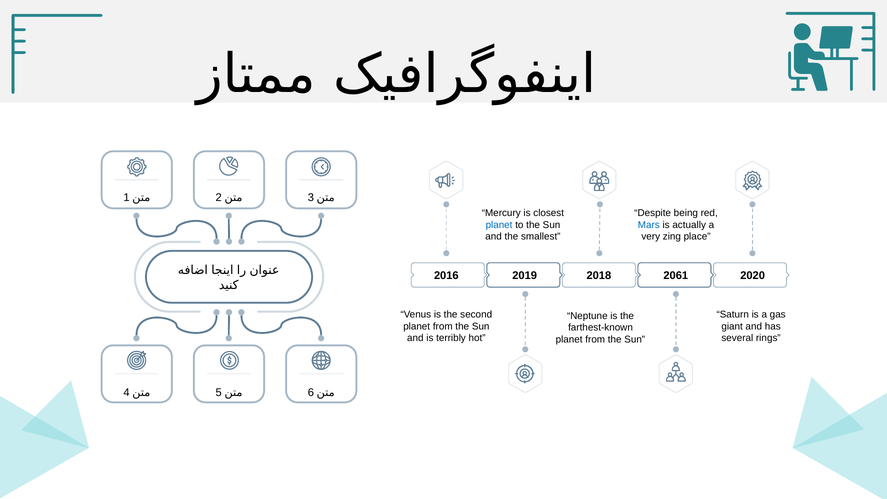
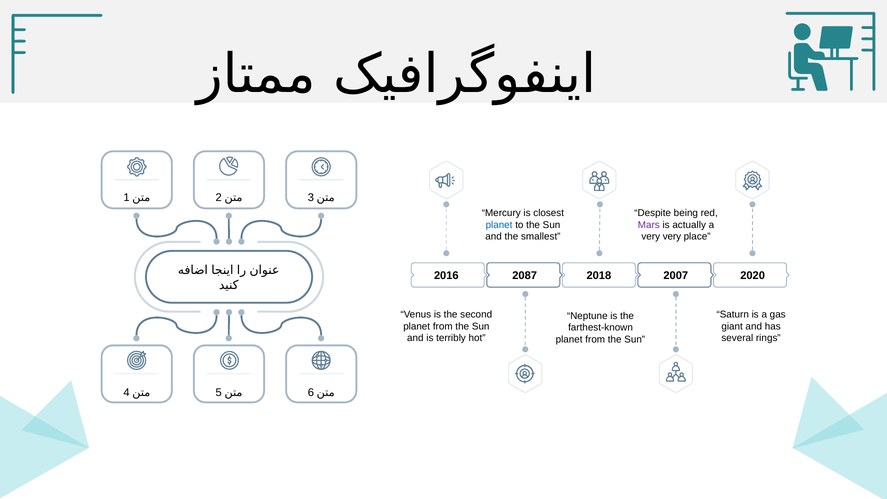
Mars colour: blue -> purple (649, 225)
very zing: zing -> very (672, 237)
2019: 2019 -> 2087 (525, 276)
2061: 2061 -> 2007 (676, 276)
